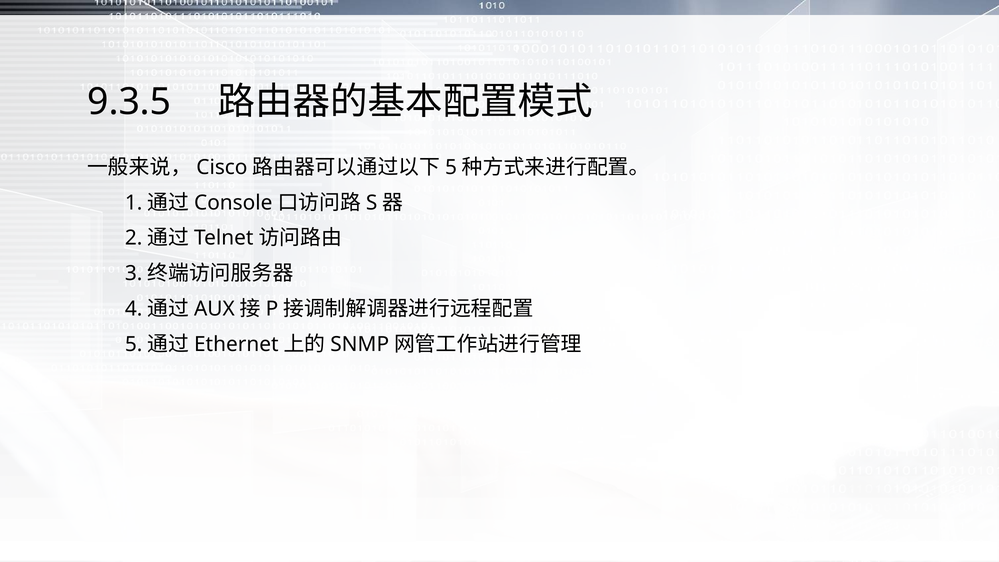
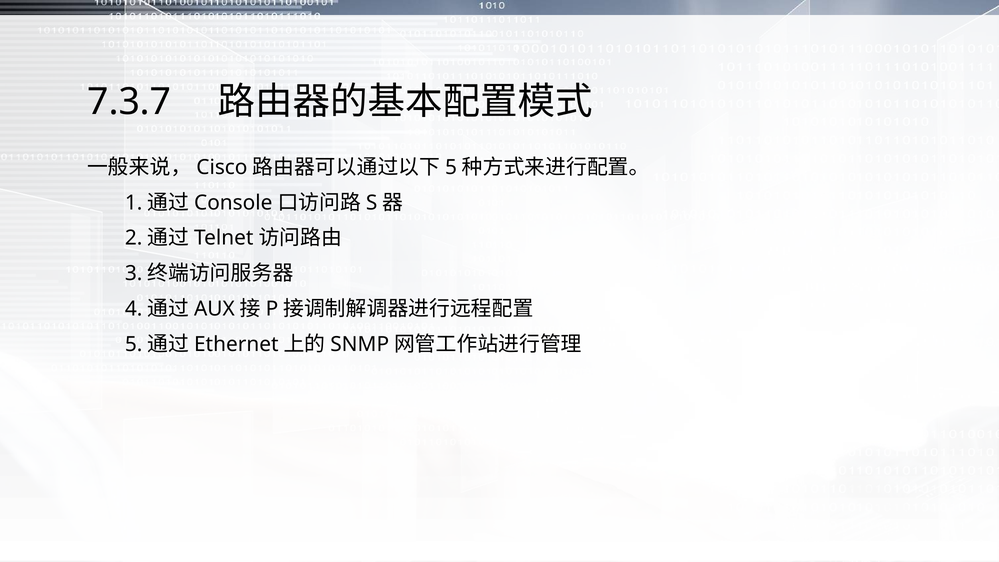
9.3.5: 9.3.5 -> 7.3.7 (129, 102)
